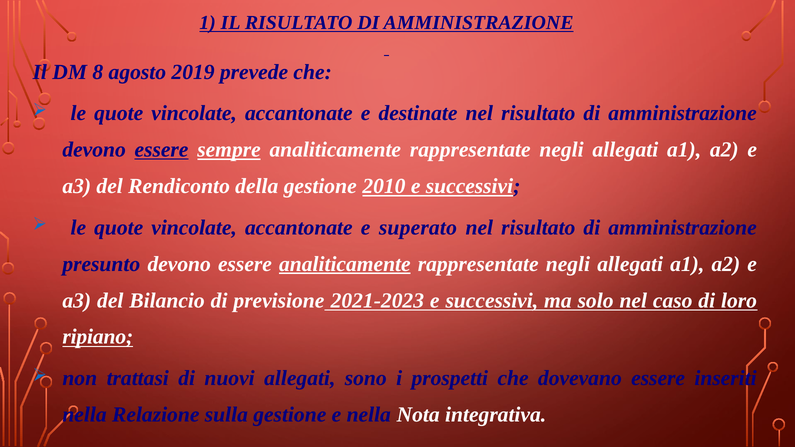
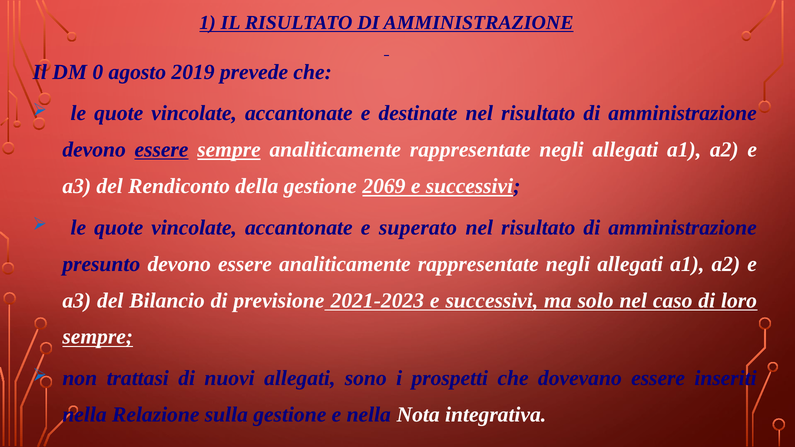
8: 8 -> 0 (98, 72)
2010: 2010 -> 2069 (384, 186)
analiticamente underline: present -> none (345, 264)
ripiano: ripiano -> sempre (98, 337)
